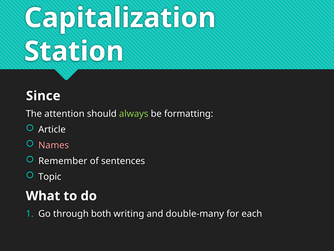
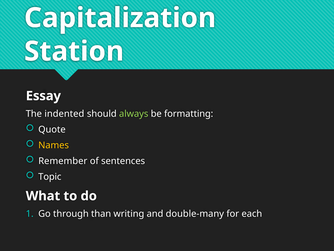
Since: Since -> Essay (43, 96)
attention: attention -> indented (64, 113)
Article: Article -> Quote (52, 129)
Names colour: pink -> yellow (54, 145)
both: both -> than (101, 213)
